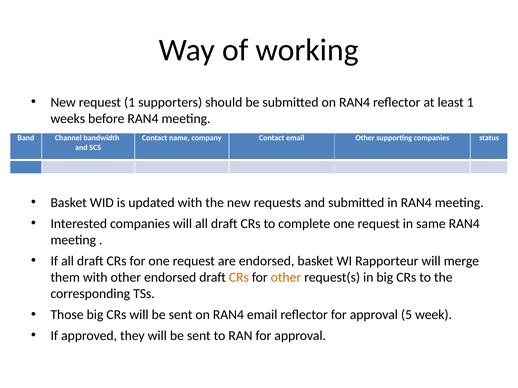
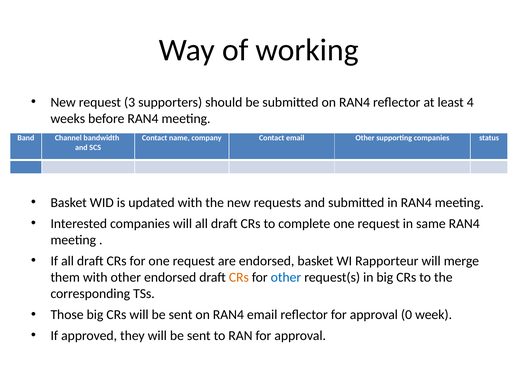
request 1: 1 -> 3 (130, 102)
least 1: 1 -> 4 (470, 102)
other colour: orange -> blue (286, 278)
5: 5 -> 0 (406, 315)
